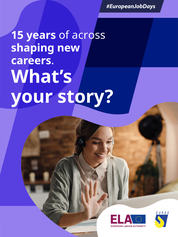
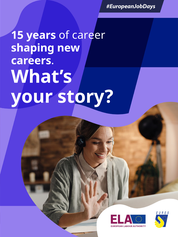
across: across -> career (89, 35)
